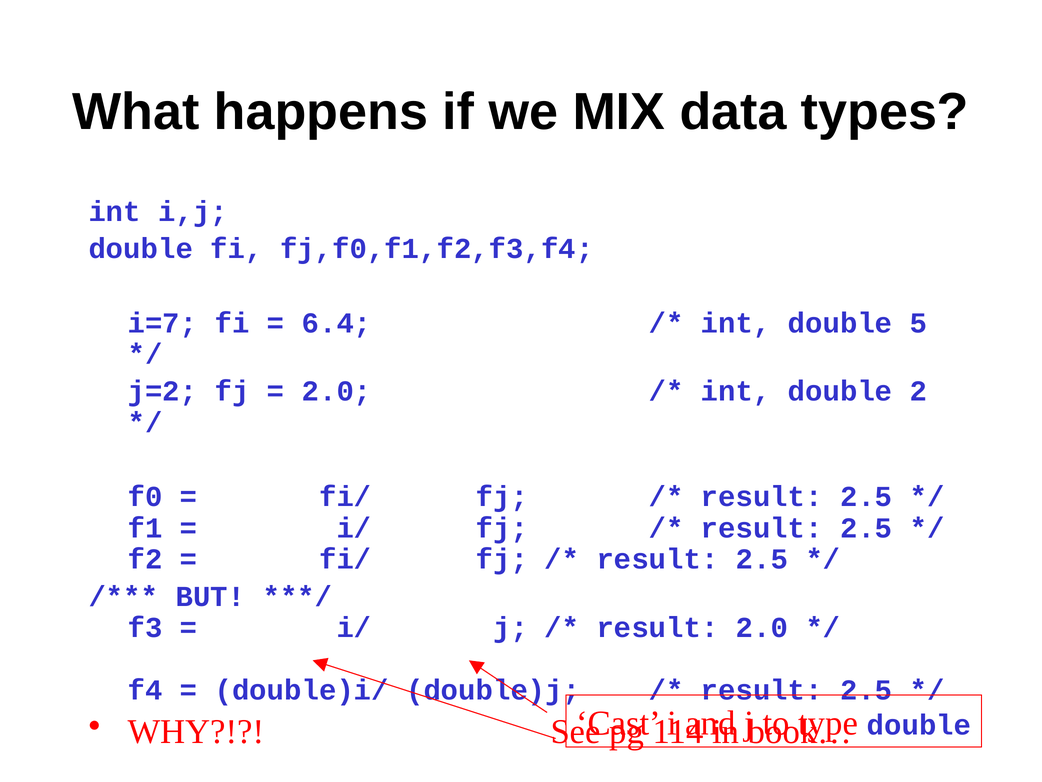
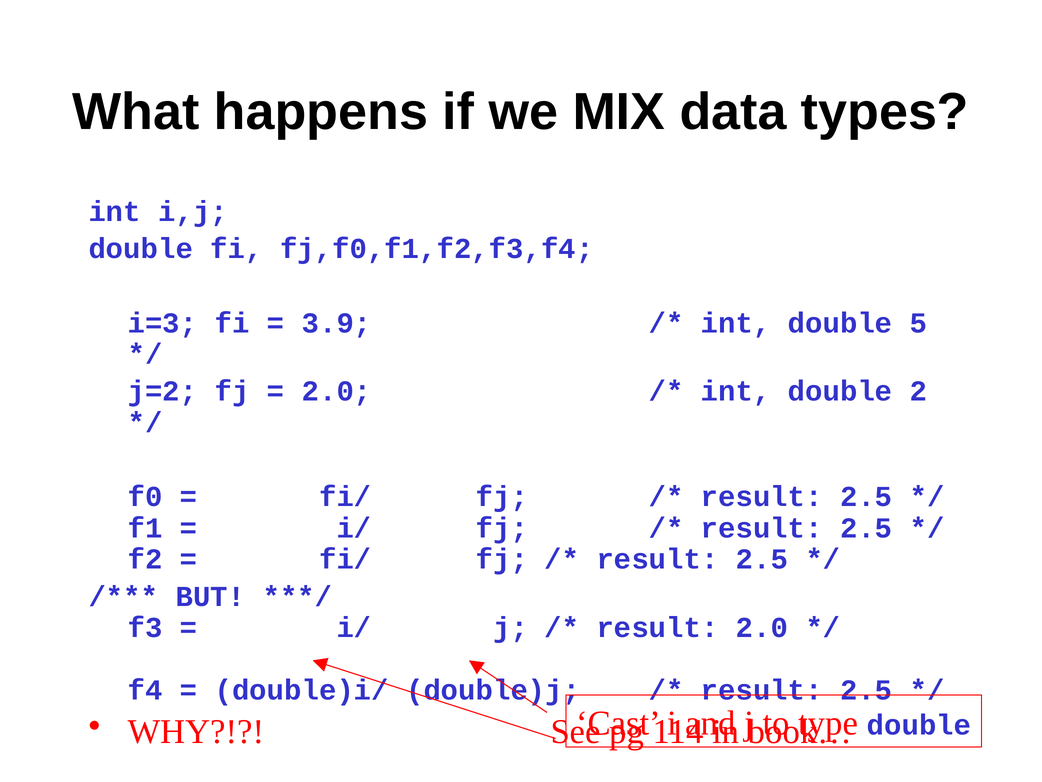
i=7: i=7 -> i=3 (162, 323)
6.4: 6.4 -> 3.9 (337, 323)
